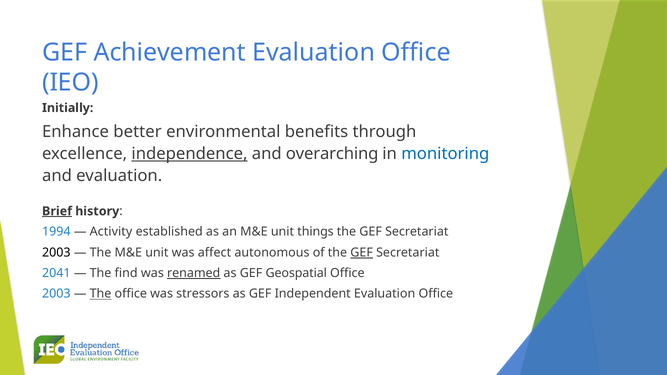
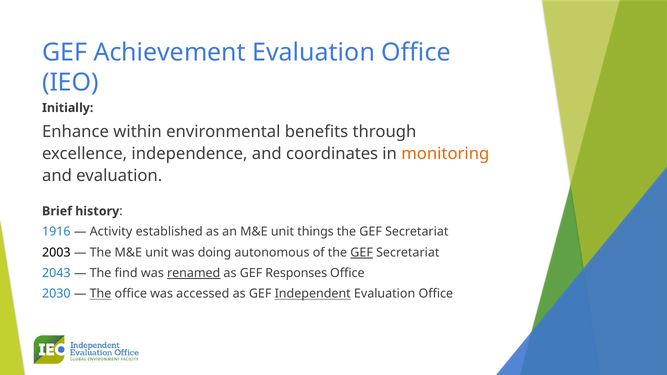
better: better -> within (138, 132)
independence underline: present -> none (189, 154)
overarching: overarching -> coordinates (332, 154)
monitoring colour: blue -> orange (445, 154)
Brief underline: present -> none (57, 211)
1994: 1994 -> 1916 (56, 232)
affect: affect -> doing (215, 253)
2041: 2041 -> 2043 (56, 273)
Geospatial: Geospatial -> Responses (296, 273)
2003: 2003 -> 2030 (56, 294)
stressors: stressors -> accessed (203, 294)
Independent underline: none -> present (313, 294)
